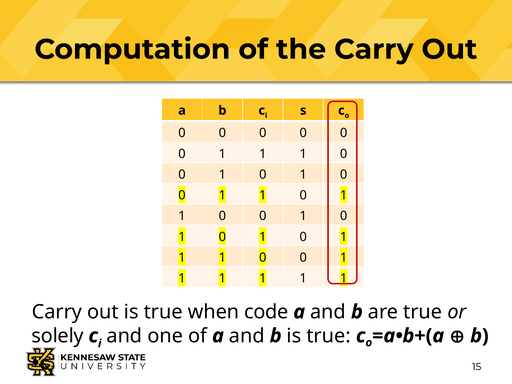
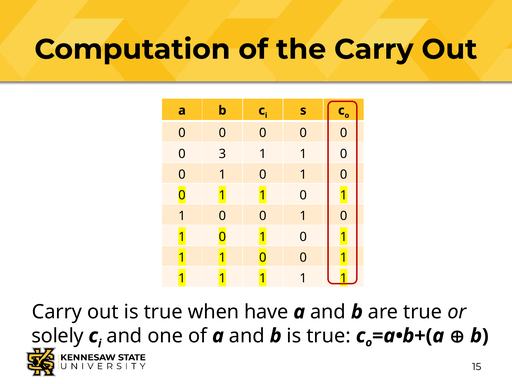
1: 1 -> 3 (222, 154)
code: code -> have (266, 312)
